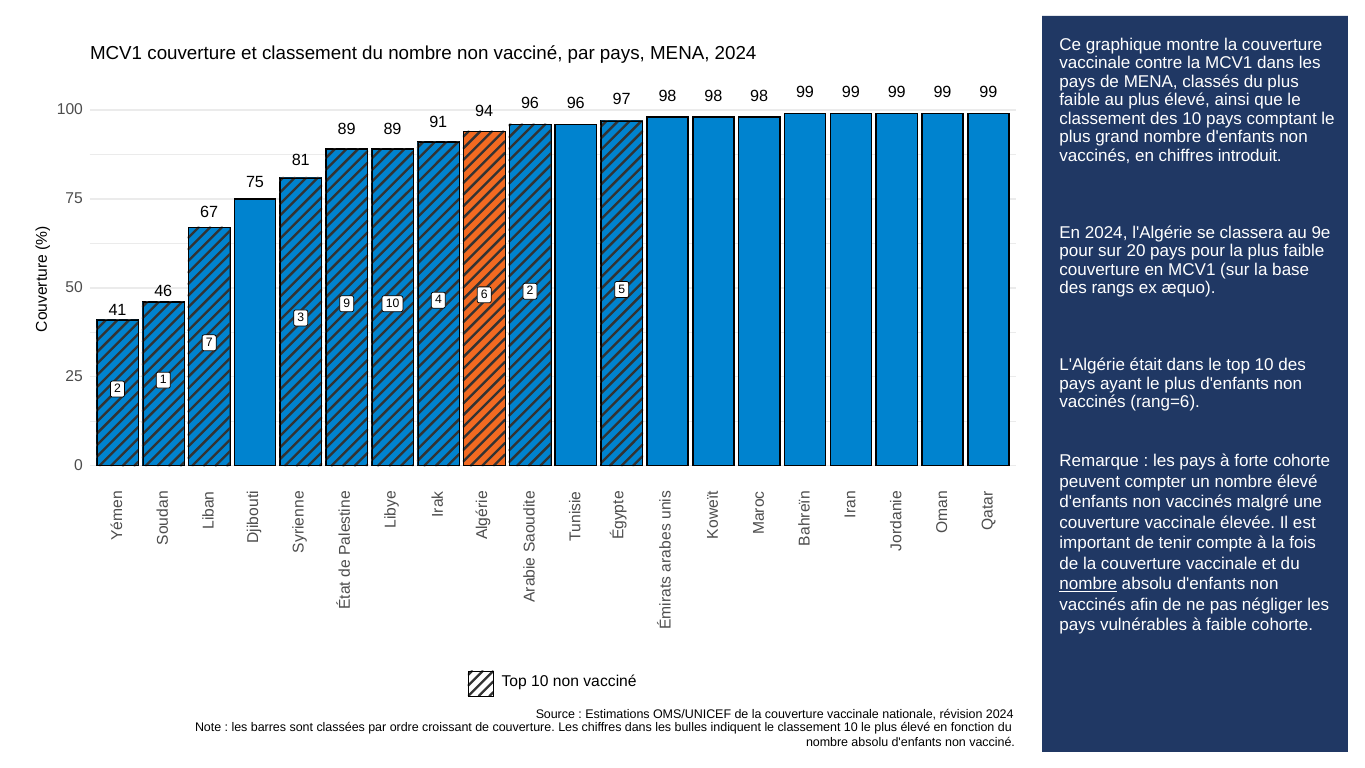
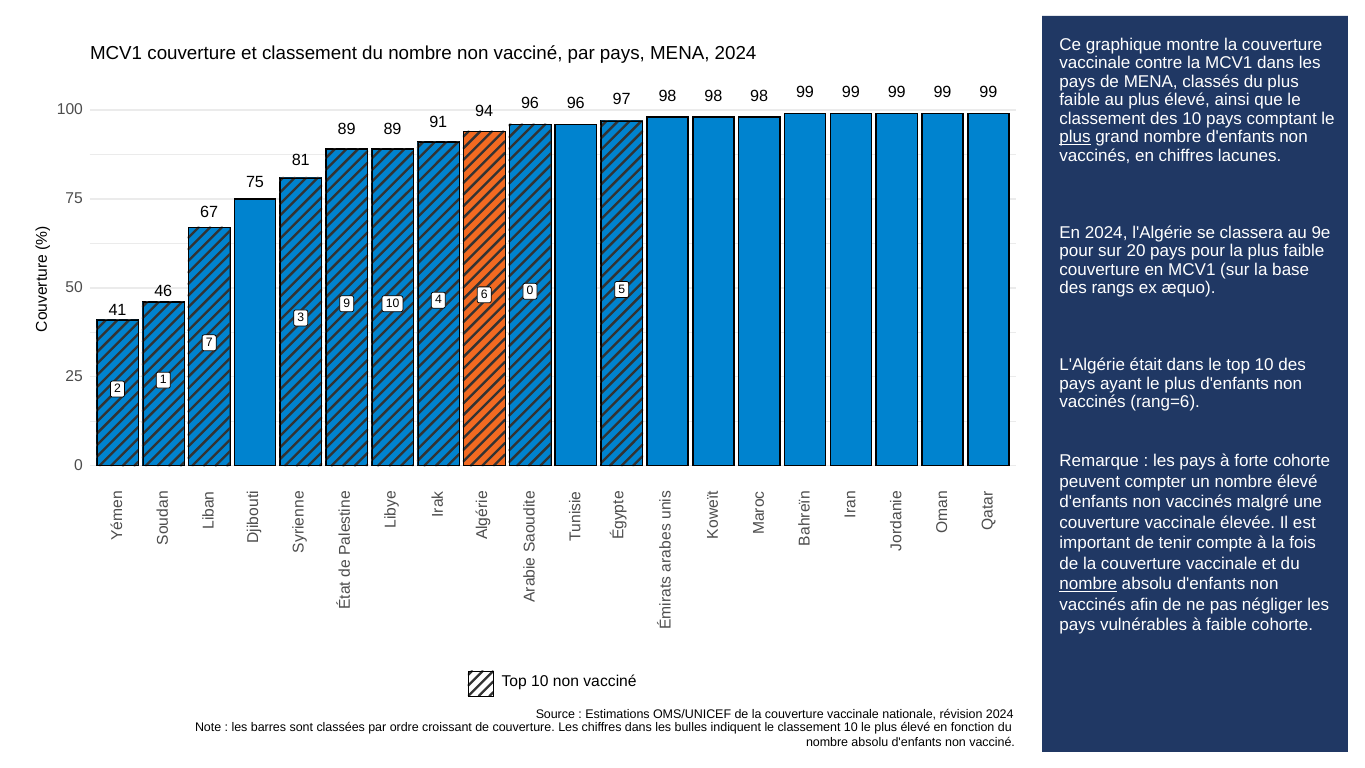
plus underline: none -> present (1075, 137)
introduit: introduit -> lacunes (1250, 155)
6 2: 2 -> 0 (530, 291)
